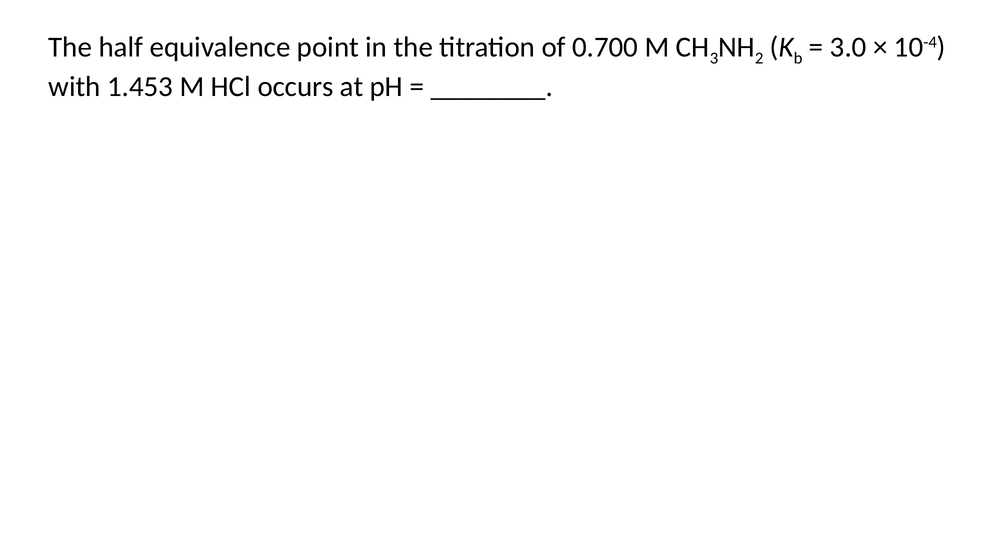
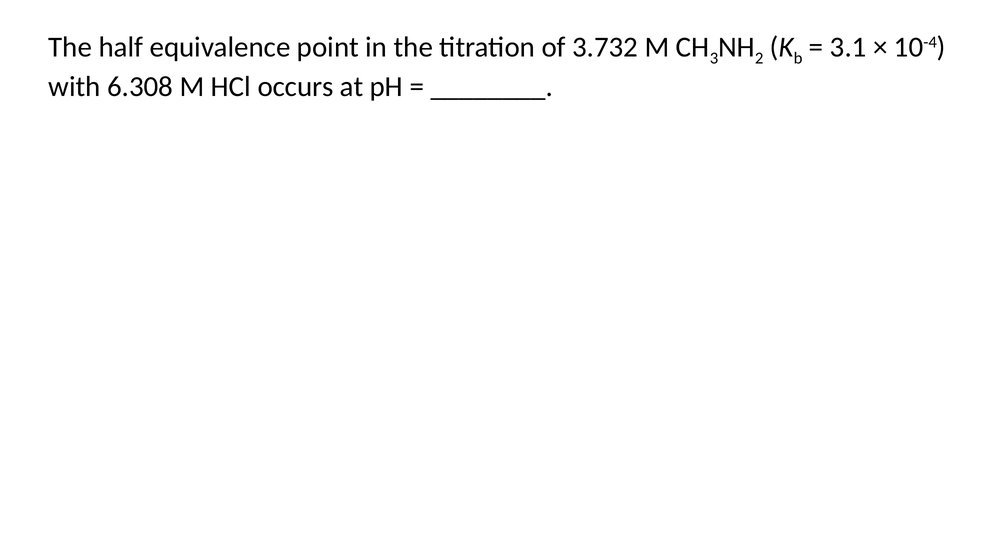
0.700: 0.700 -> 3.732 (605, 47)
3.0: 3.0 -> 3.1 (848, 47)
1.453: 1.453 -> 6.308 (140, 87)
